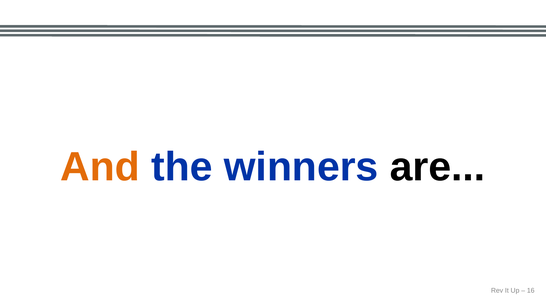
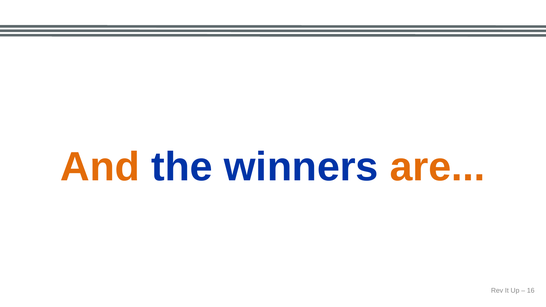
are colour: black -> orange (437, 167)
